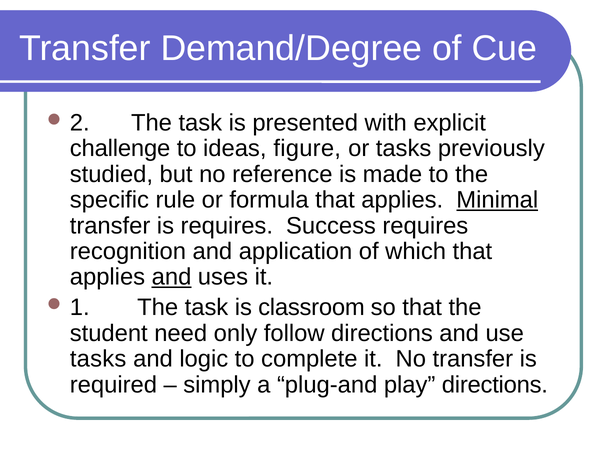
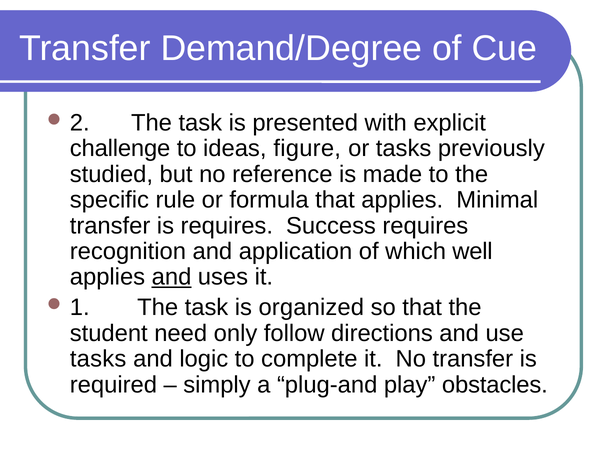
Minimal underline: present -> none (497, 200)
which that: that -> well (473, 251)
classroom: classroom -> organized (311, 308)
play directions: directions -> obstacles (495, 385)
